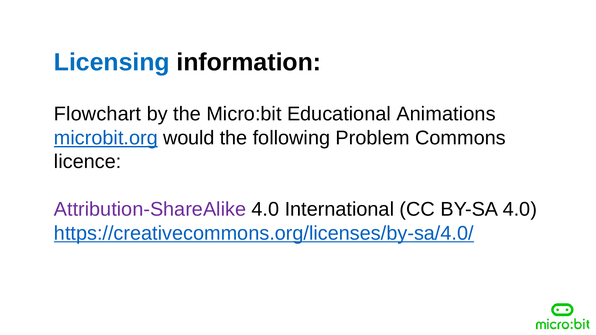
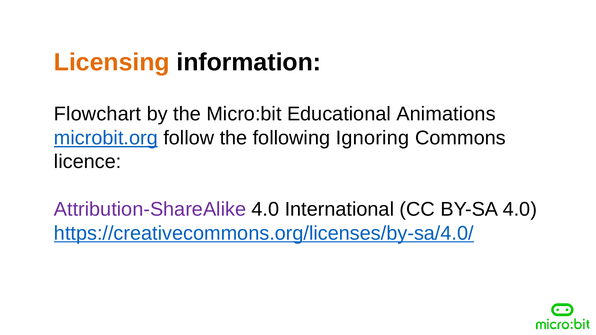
Licensing colour: blue -> orange (112, 62)
would: would -> follow (189, 138)
Problem: Problem -> Ignoring (373, 138)
